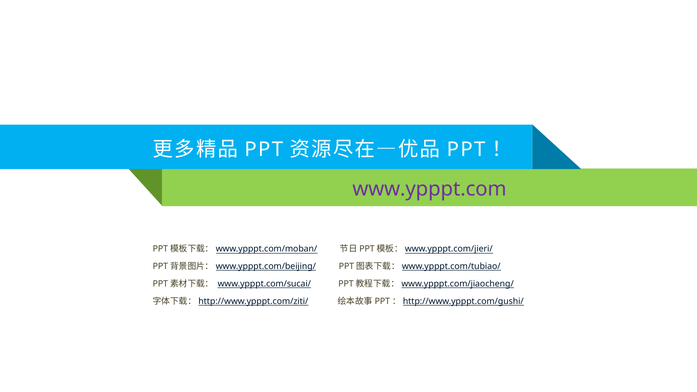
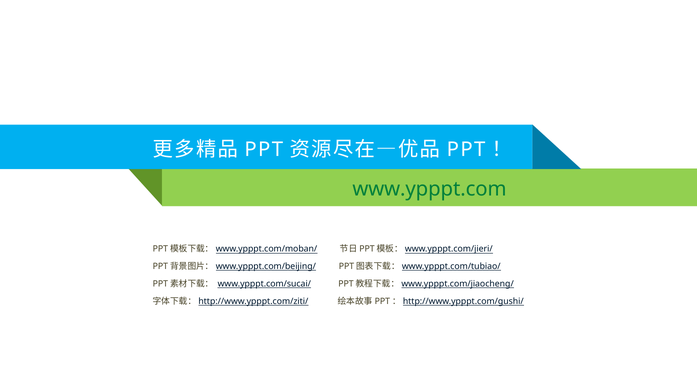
www.ypppt.com colour: purple -> green (429, 189)
